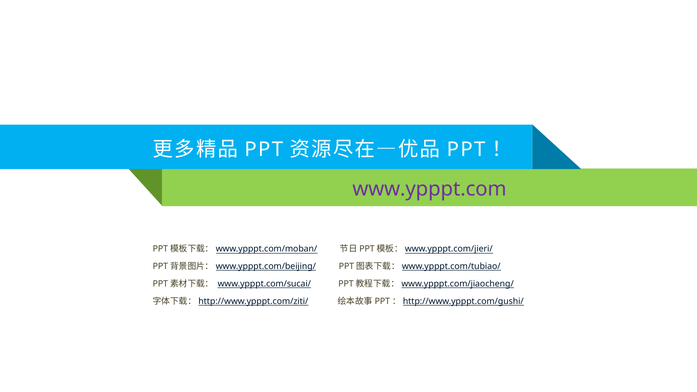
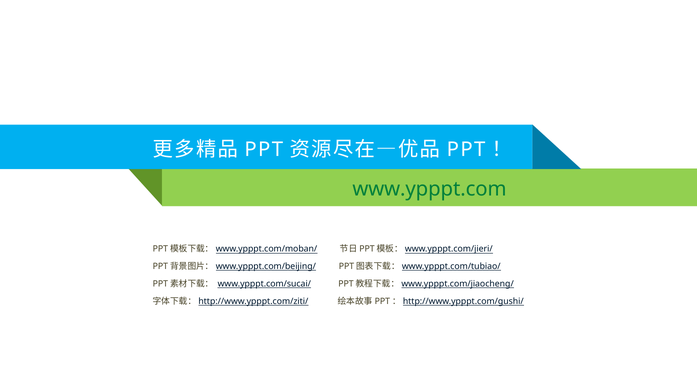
www.ypppt.com colour: purple -> green (429, 189)
